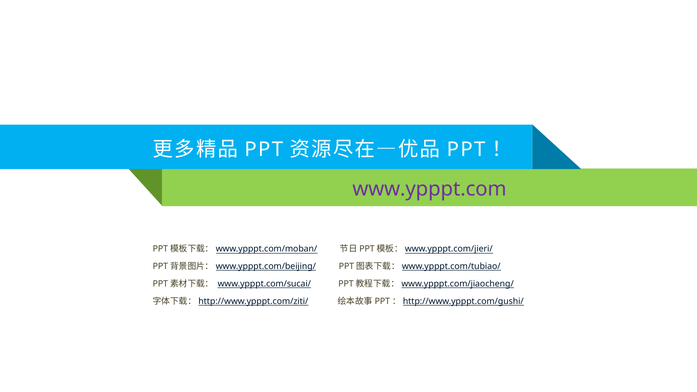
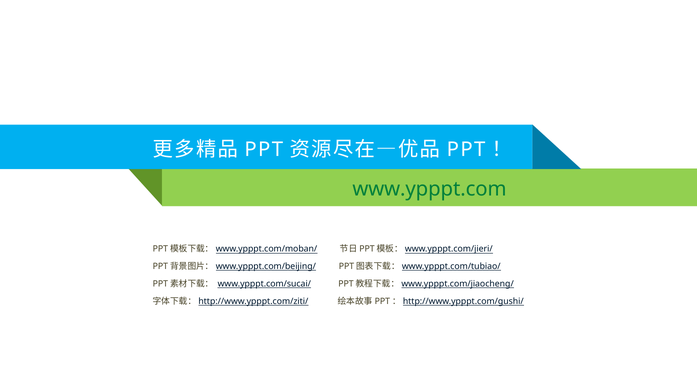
www.ypppt.com colour: purple -> green (429, 189)
